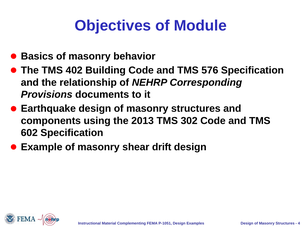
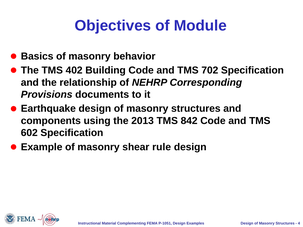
576: 576 -> 702 (210, 70)
302: 302 -> 842 (189, 121)
drift: drift -> rule (162, 147)
